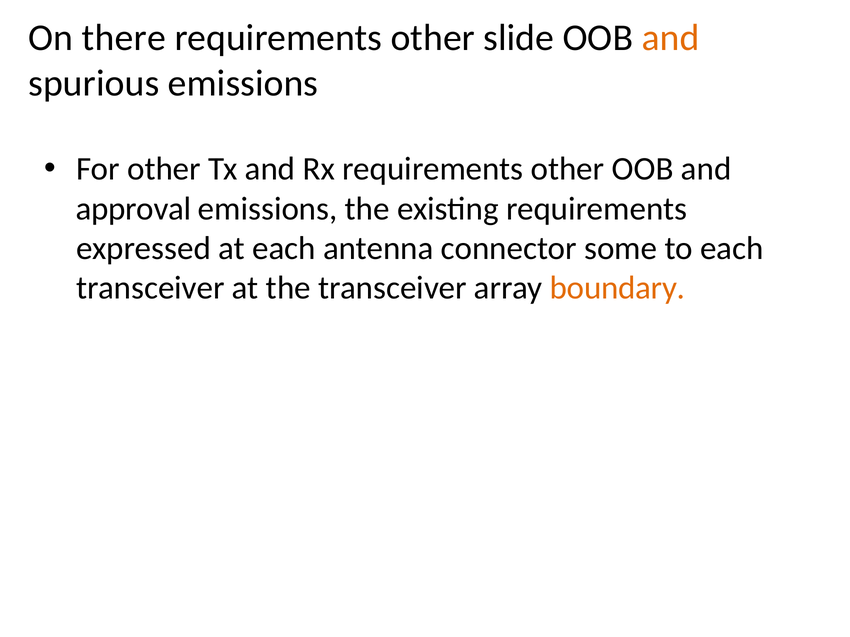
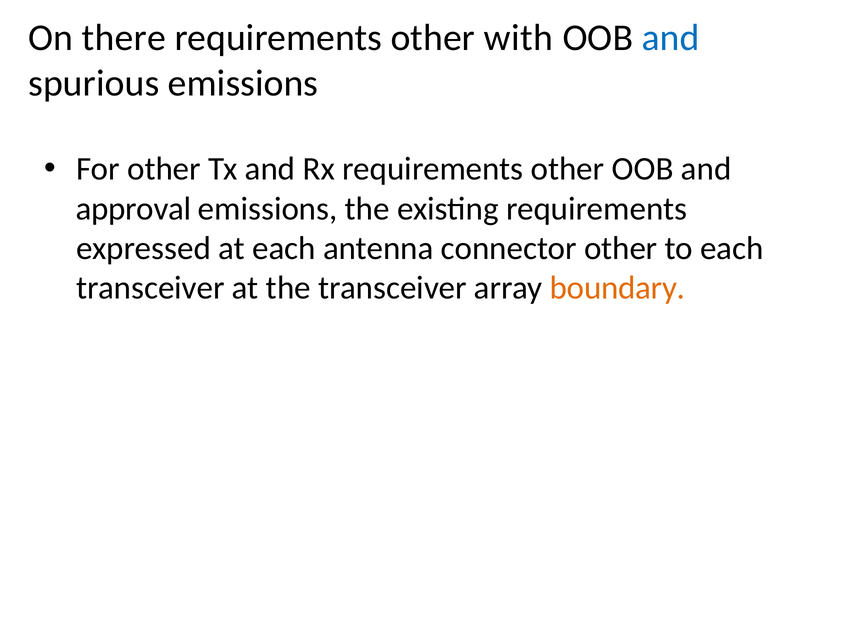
slide: slide -> with (519, 38)
and colour: orange -> blue (671, 38)
connector some: some -> other (621, 248)
